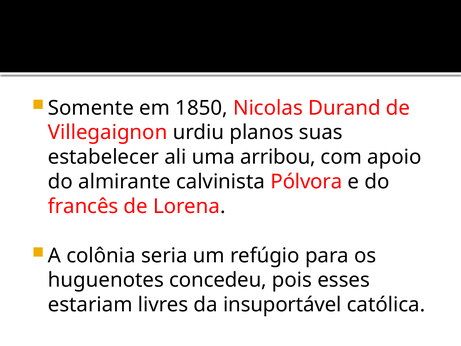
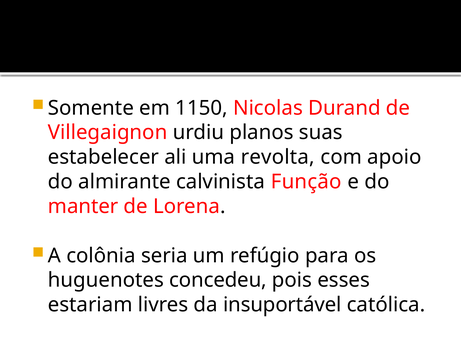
1850: 1850 -> 1150 (201, 108)
arribou: arribou -> revolta (278, 157)
Pólvora: Pólvora -> Função (306, 182)
francês: francês -> manter (83, 206)
